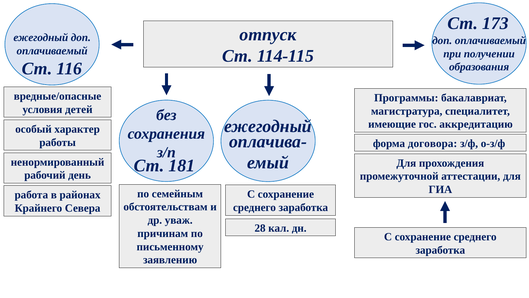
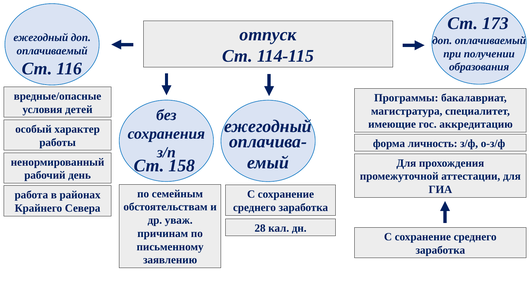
договора: договора -> личность (433, 143)
181: 181 -> 158 (182, 165)
